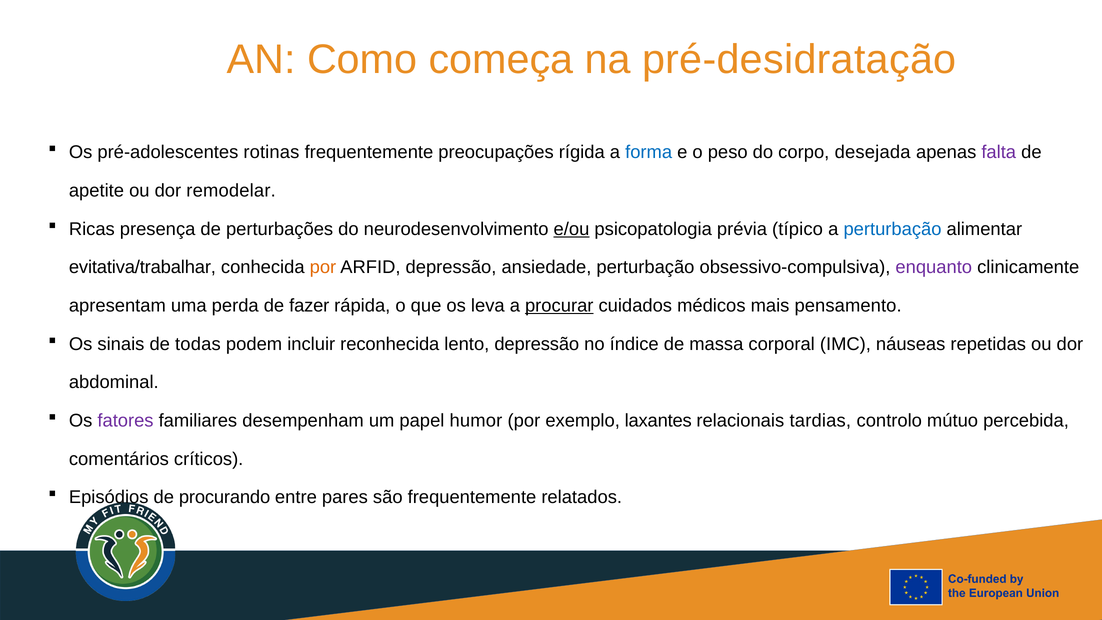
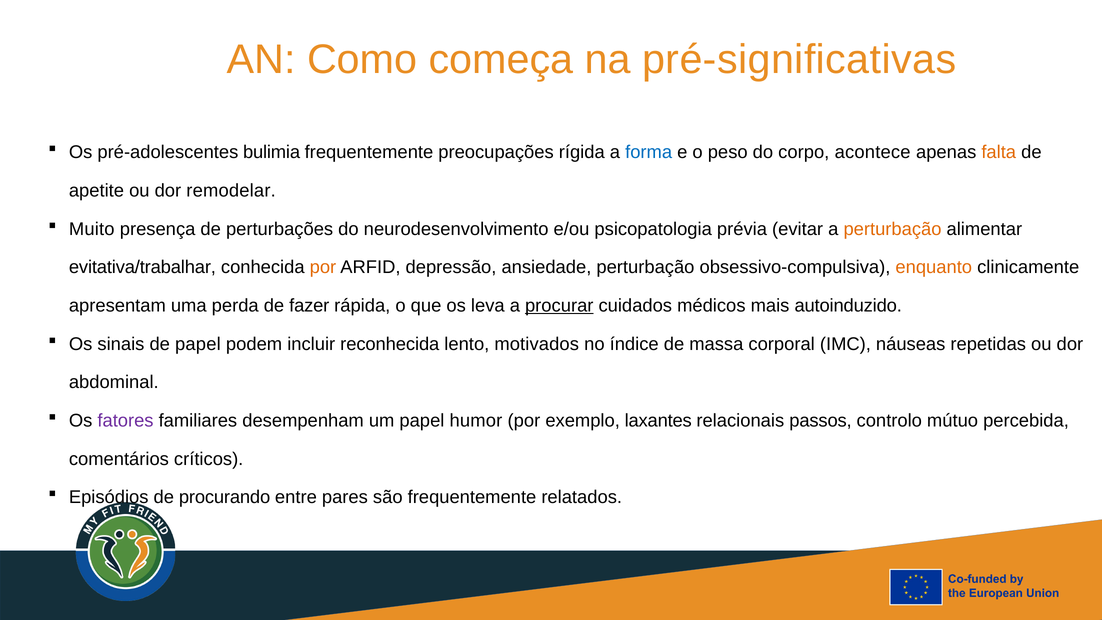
pré-desidratação: pré-desidratação -> pré-significativas (799, 60)
rotinas: rotinas -> bulimia (272, 152)
desejada: desejada -> acontece (873, 152)
falta colour: purple -> orange (999, 152)
Ricas: Ricas -> Muito (92, 229)
e/ou underline: present -> none (571, 229)
típico: típico -> evitar (798, 229)
perturbação colour: blue -> orange (893, 229)
enquanto colour: purple -> orange (934, 267)
pensamento: pensamento -> autoinduzido (848, 306)
de todas: todas -> papel (198, 344)
lento depressão: depressão -> motivados (537, 344)
tardias: tardias -> passos (821, 421)
